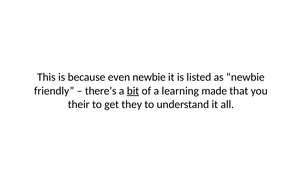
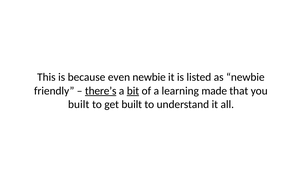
there’s underline: none -> present (101, 91)
their: their -> built (79, 104)
get they: they -> built (132, 104)
